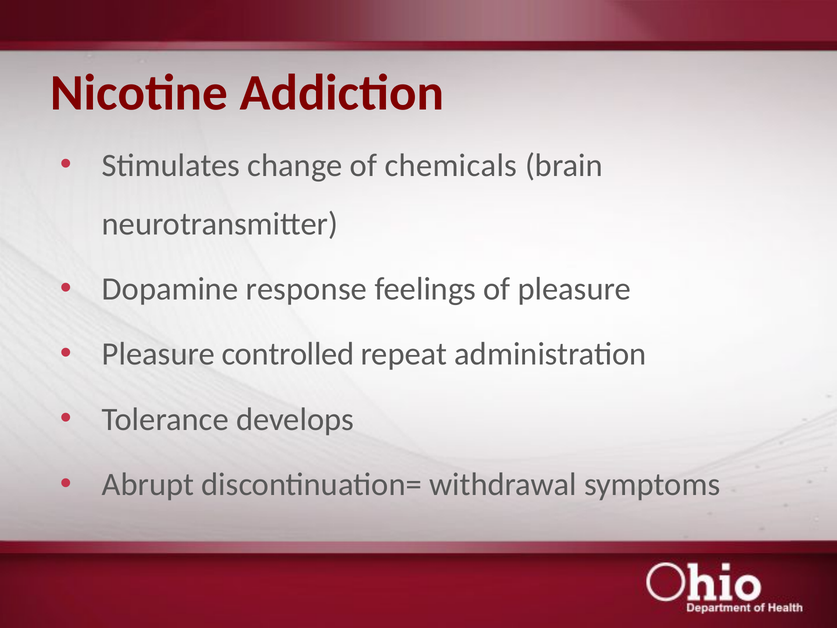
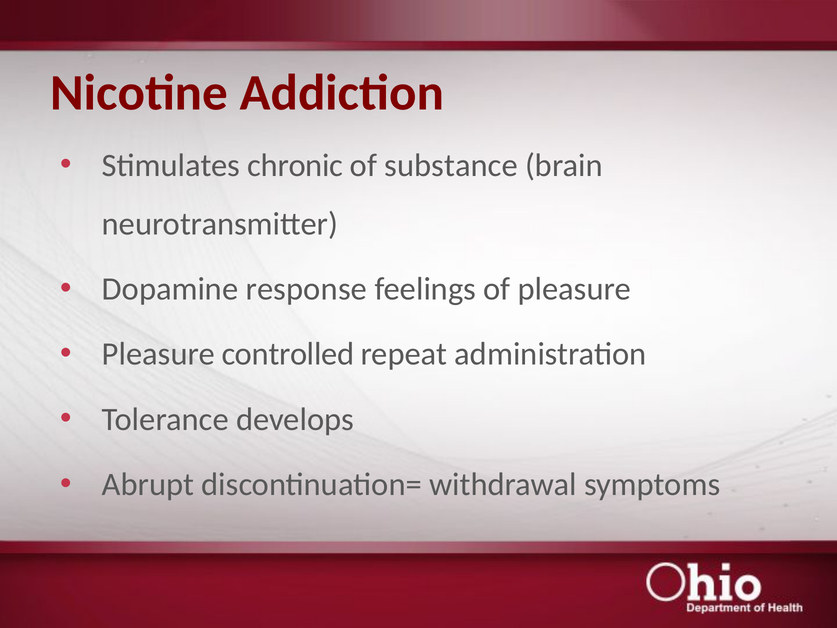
change: change -> chronic (295, 165)
chemicals: chemicals -> substance (451, 165)
